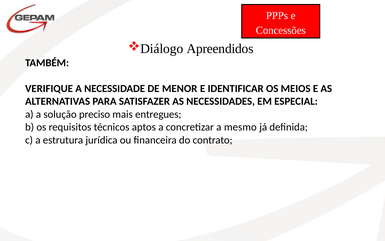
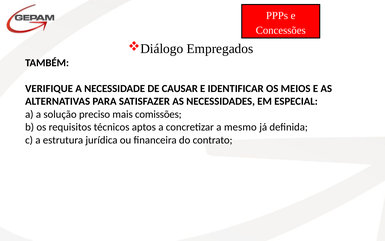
Apreendidos: Apreendidos -> Empregados (220, 49)
MENOR: MENOR -> CAUSAR (180, 88)
entregues: entregues -> comissões (158, 114)
